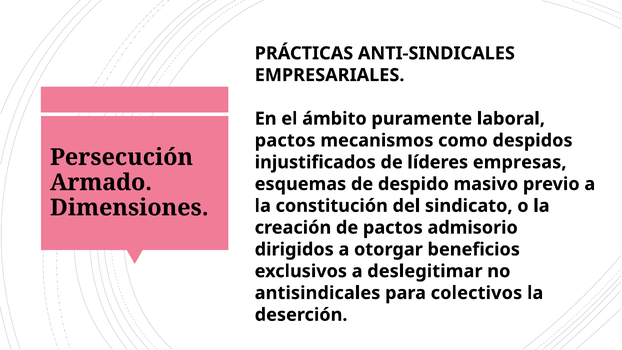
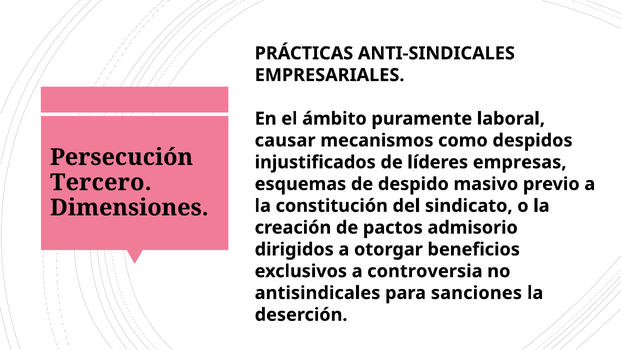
pactos: pactos -> causar (285, 140)
Armado: Armado -> Tercero (101, 182)
deslegitimar: deslegitimar -> controversia (425, 271)
colectivos: colectivos -> sanciones (476, 293)
